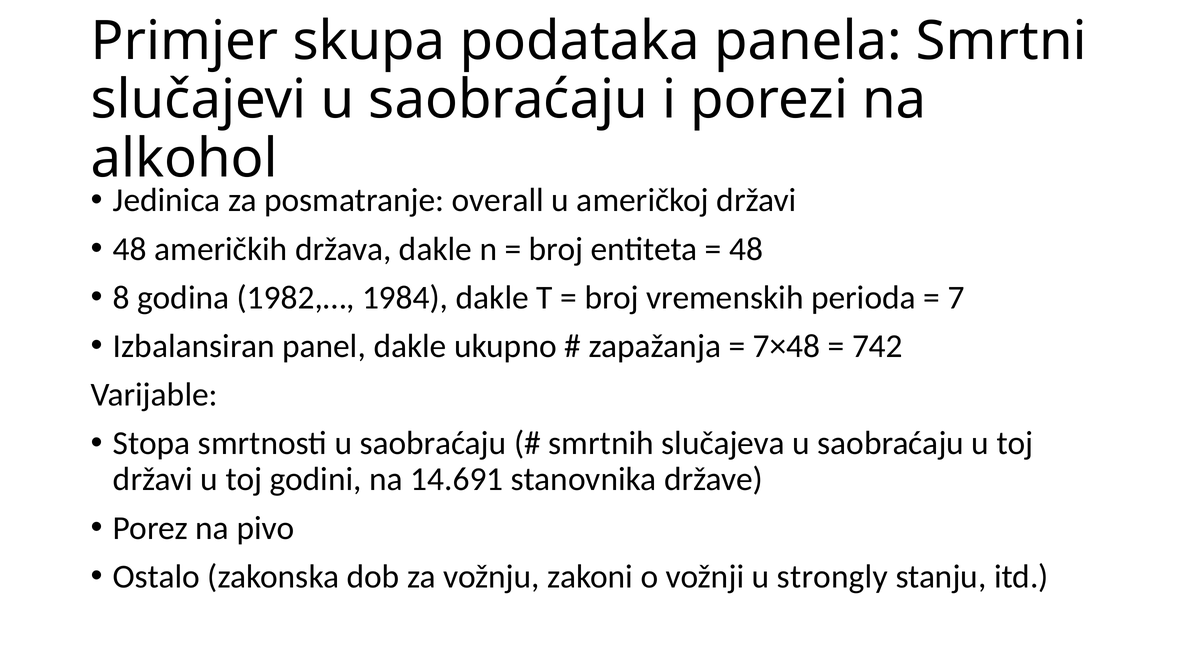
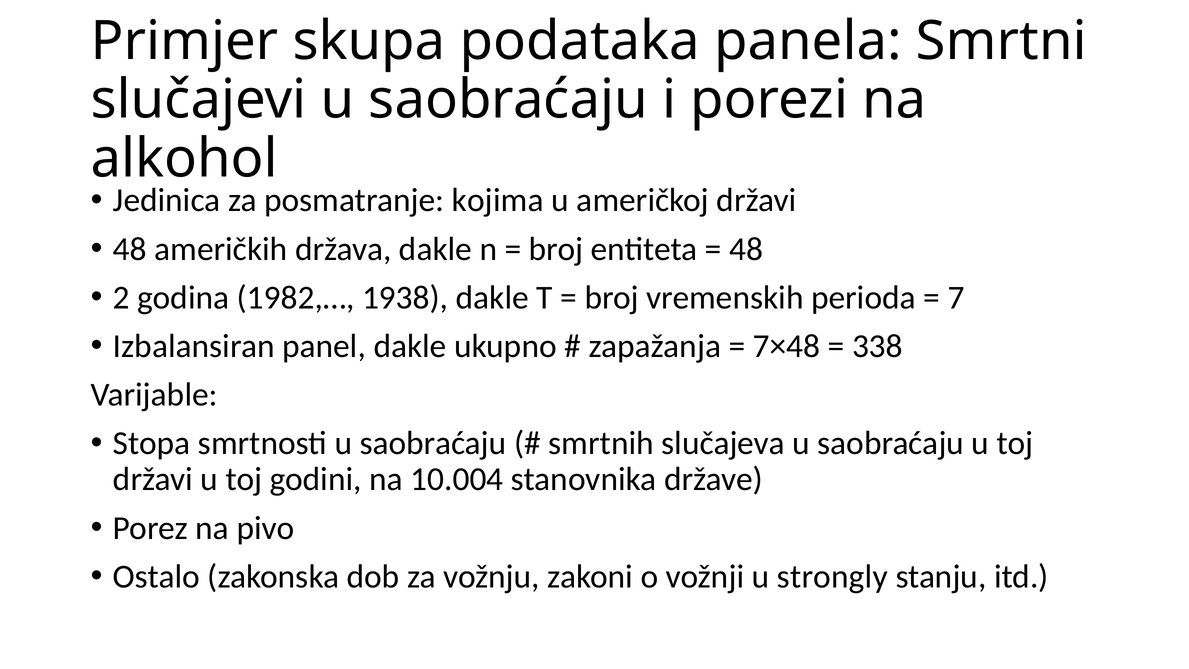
overall: overall -> kojima (498, 200)
8: 8 -> 2 (121, 297)
1984: 1984 -> 1938 (405, 297)
742: 742 -> 338 (877, 346)
14.691: 14.691 -> 10.004 (457, 479)
